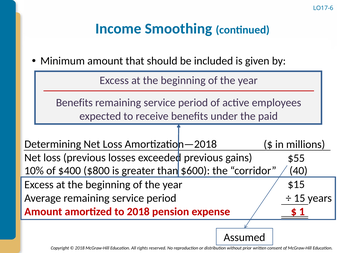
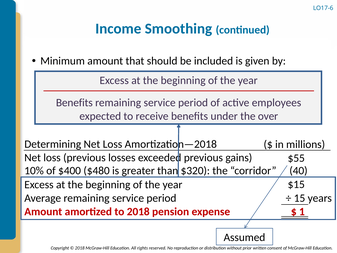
paid: paid -> over (268, 116)
$800: $800 -> $480 (97, 171)
$600: $600 -> $320 (195, 171)
